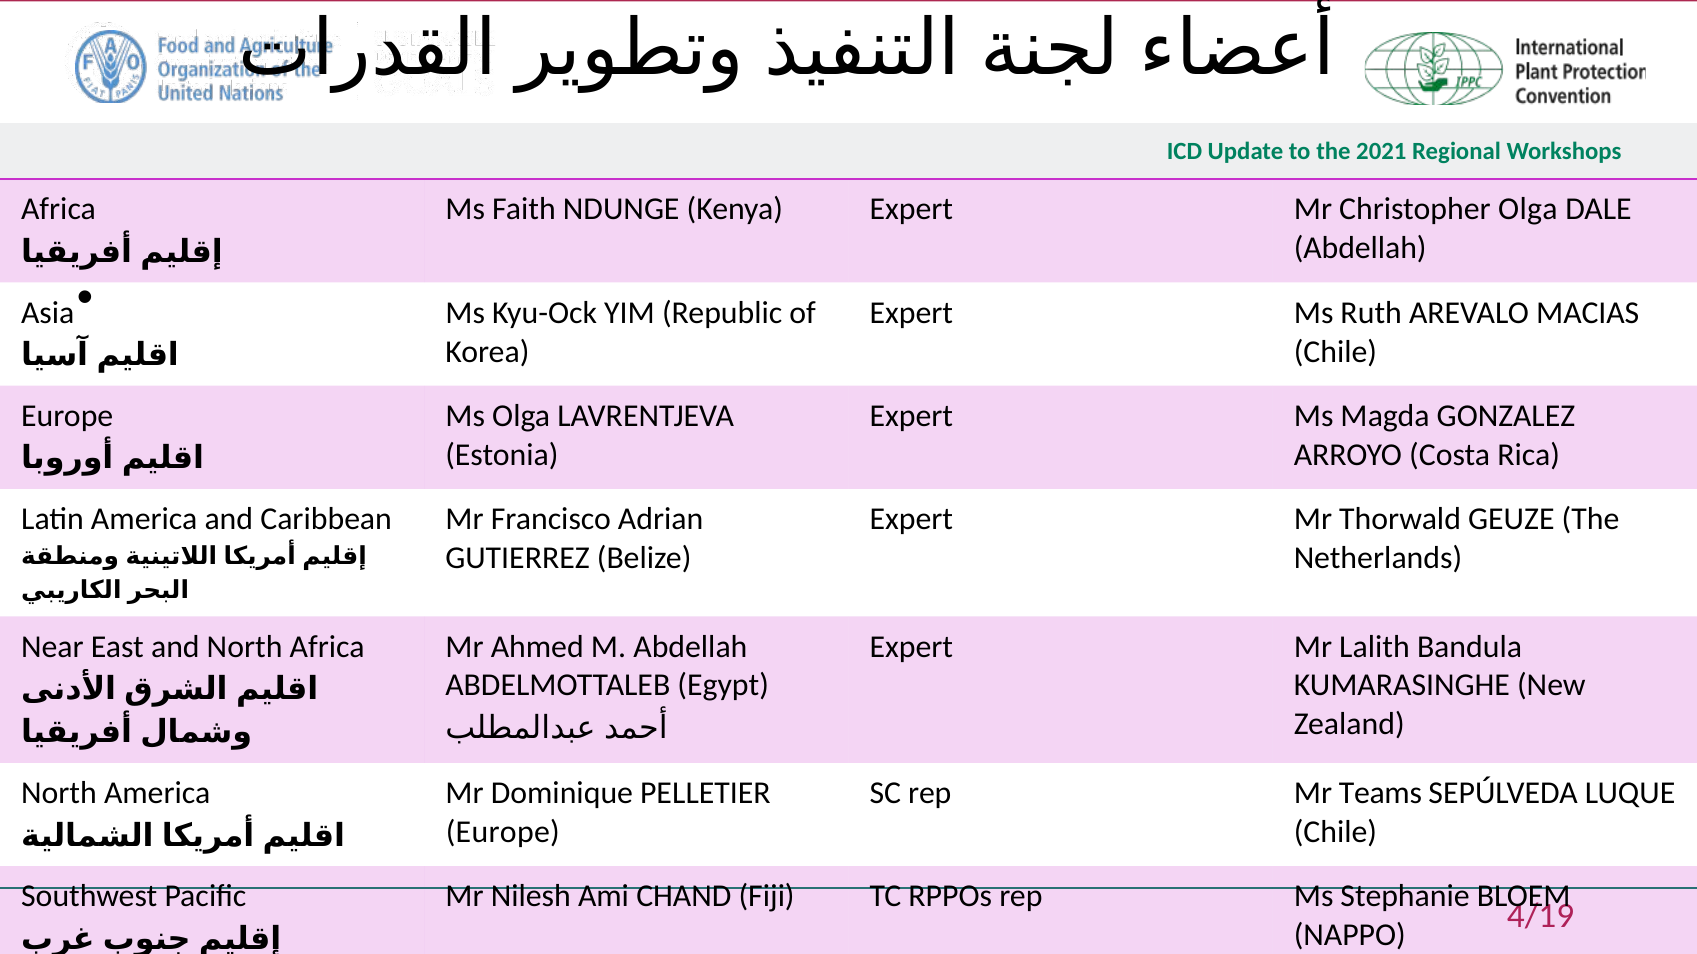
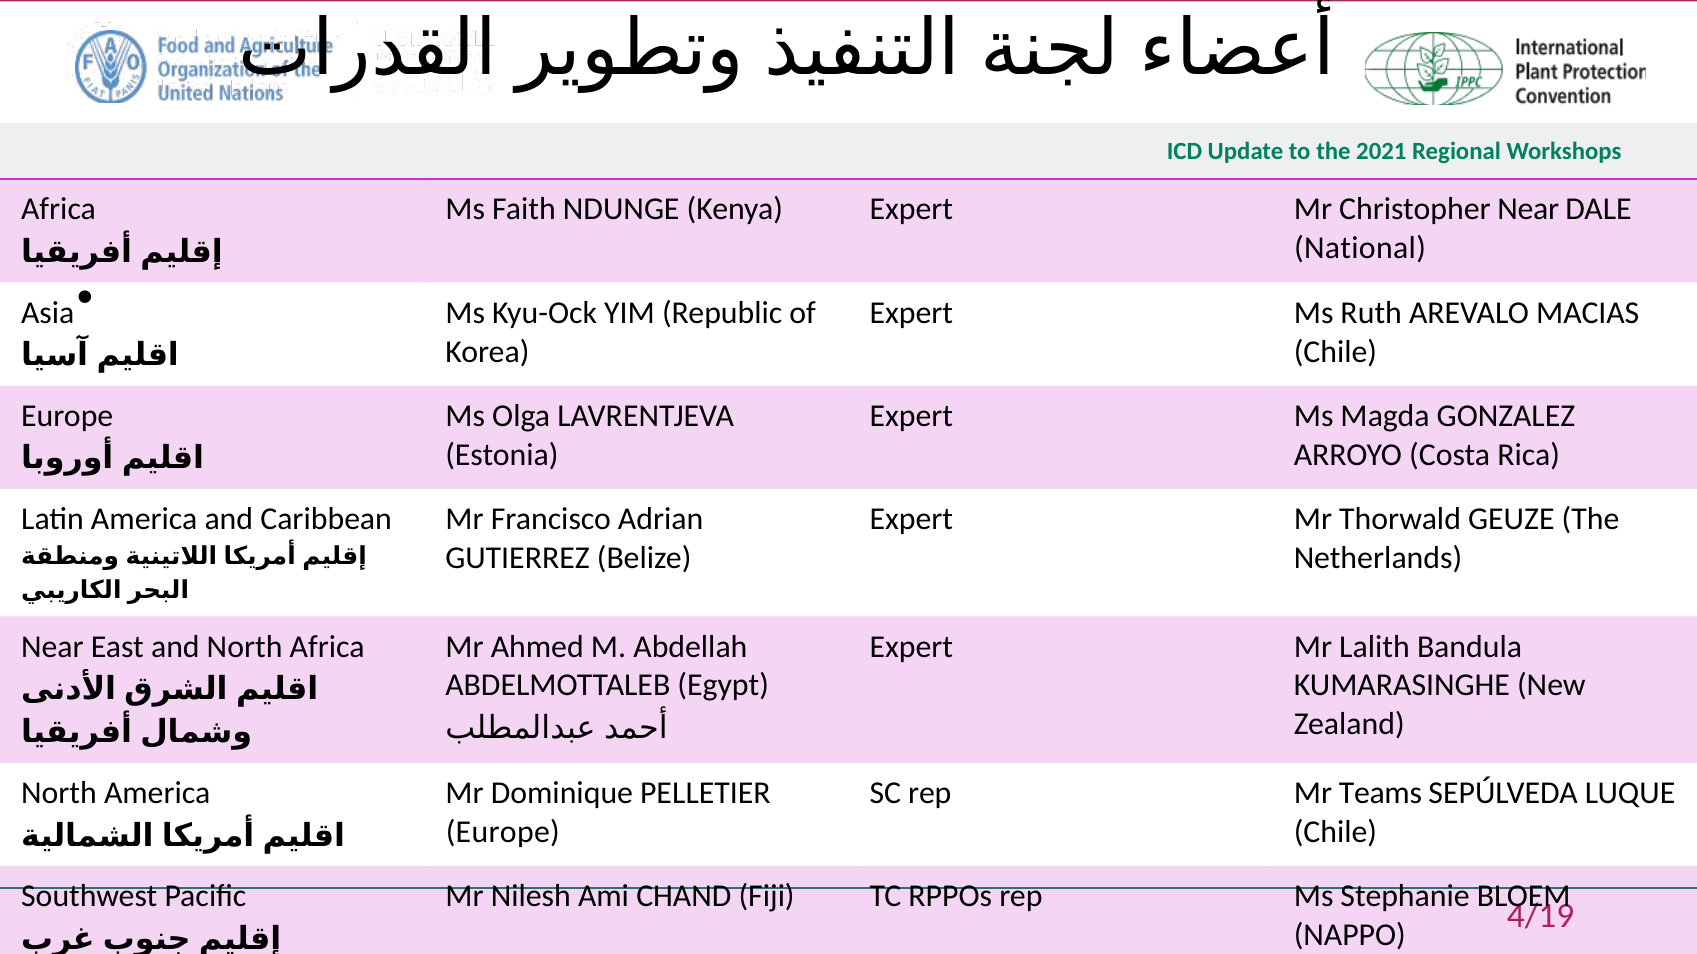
Christopher Olga: Olga -> Near (1528, 210)
Abdellah: Abdellah -> National (1360, 248)
